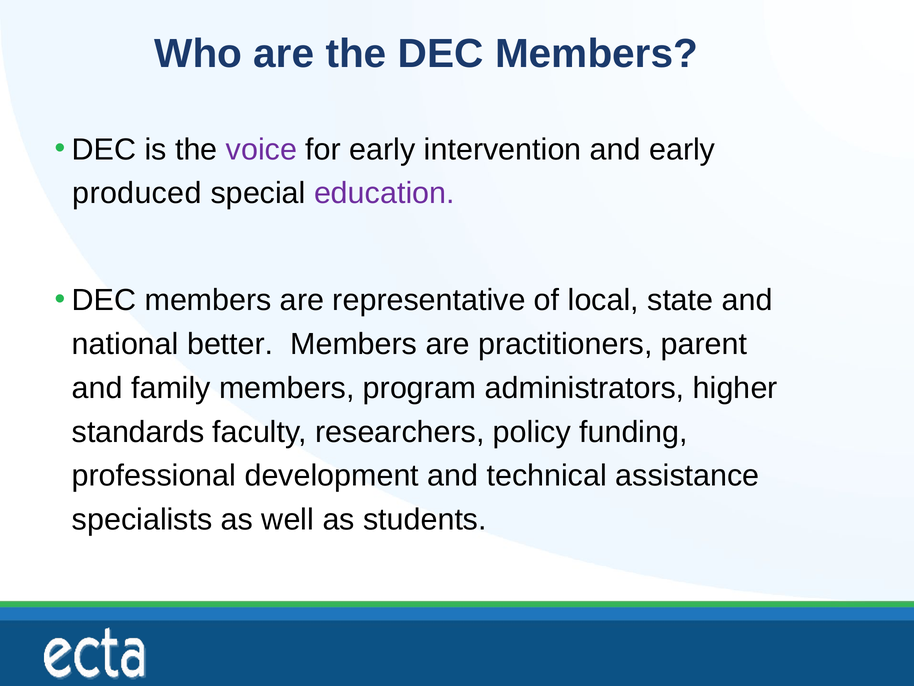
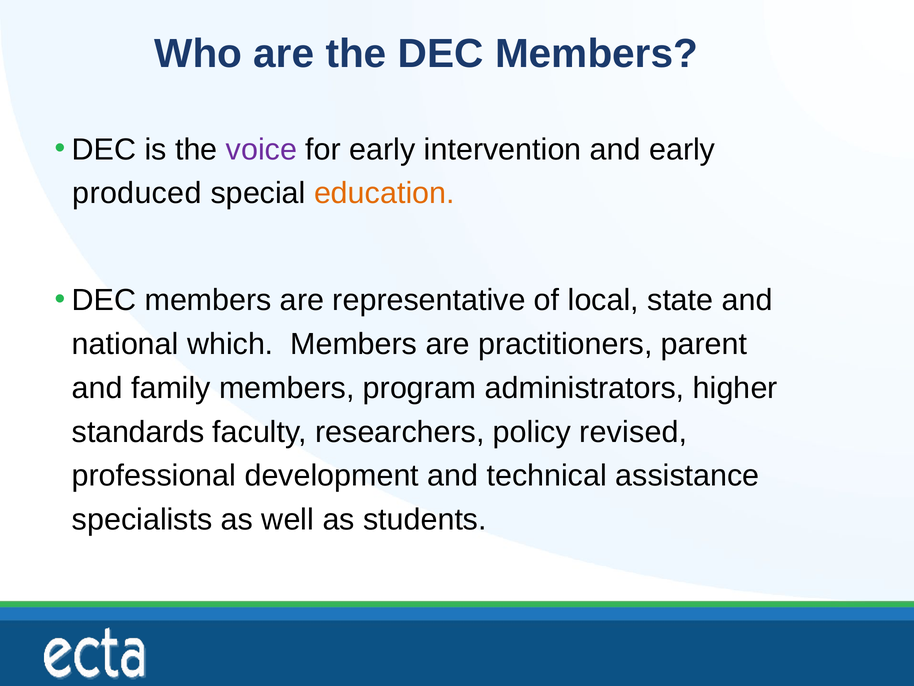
education colour: purple -> orange (384, 193)
better: better -> which (230, 344)
funding: funding -> revised (633, 432)
